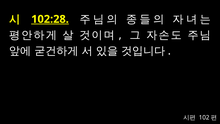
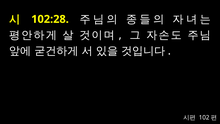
102:28 underline: present -> none (50, 19)
